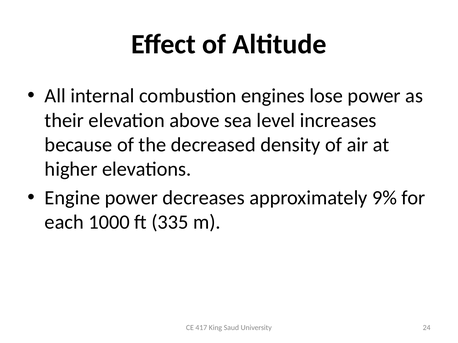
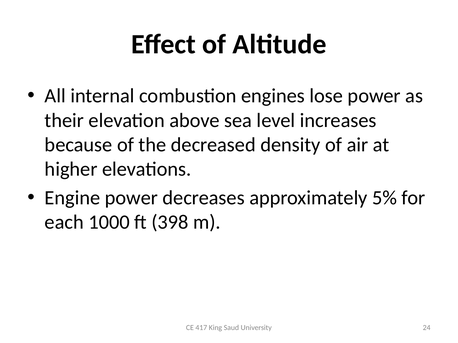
9%: 9% -> 5% (385, 198)
335: 335 -> 398 (170, 222)
